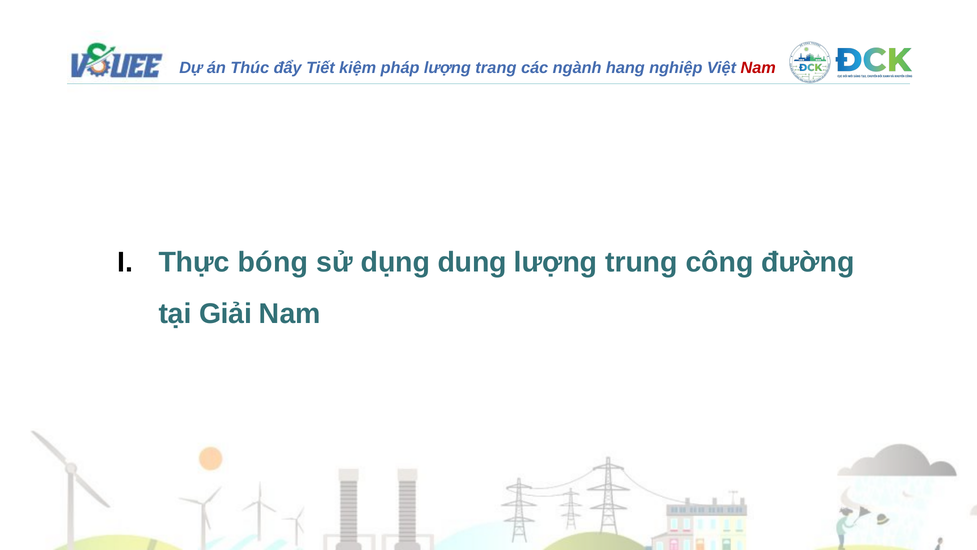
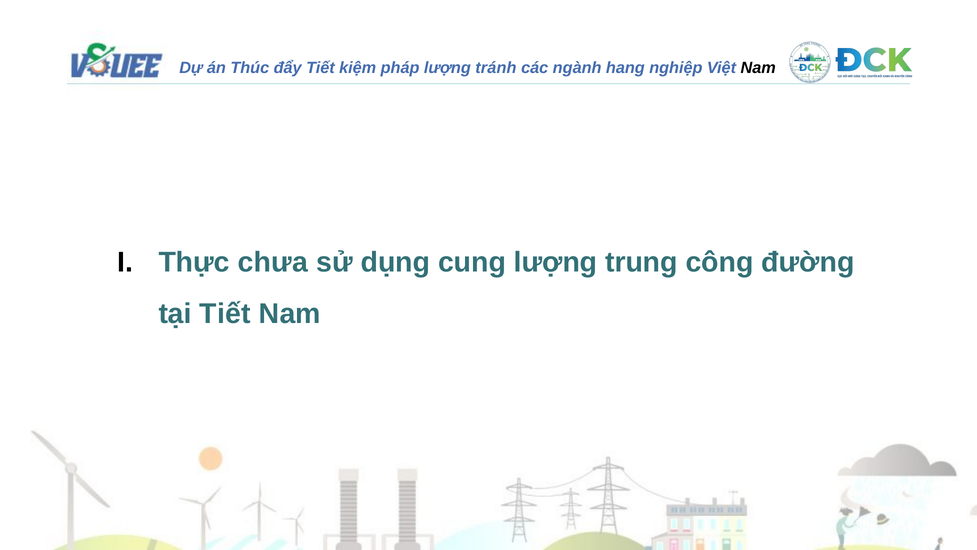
trang: trang -> tránh (496, 68)
Nam colour: red -> black (758, 68)
bóng: bóng -> chưa (273, 262)
dung: dung -> cung (472, 262)
tại Giải: Giải -> Tiết (225, 314)
